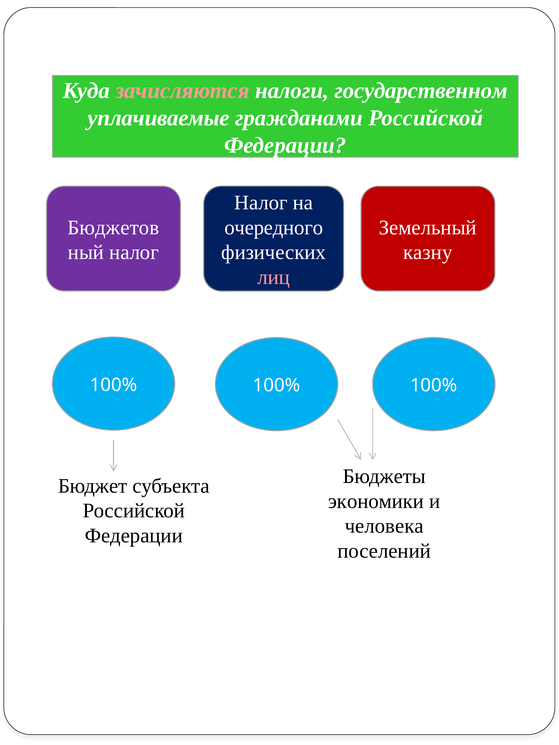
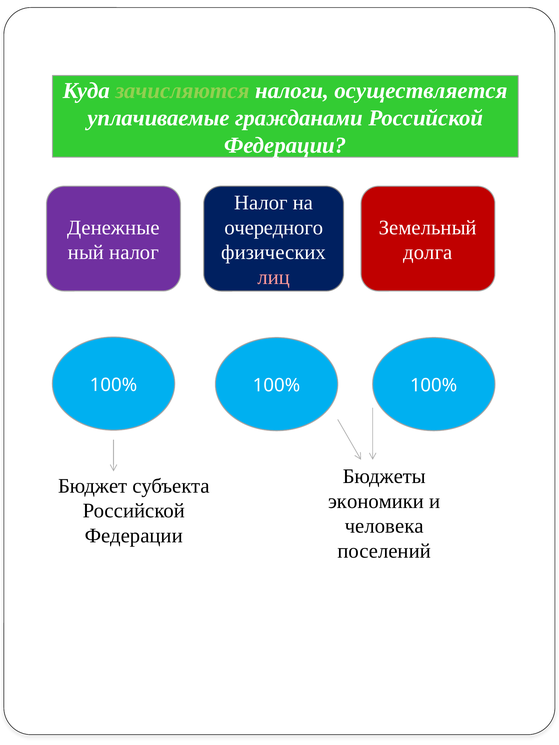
зачисляются colour: pink -> light green (182, 91)
государственном: государственном -> осуществляется (421, 91)
Бюджетов: Бюджетов -> Денежные (113, 228)
казну: казну -> долга (428, 253)
